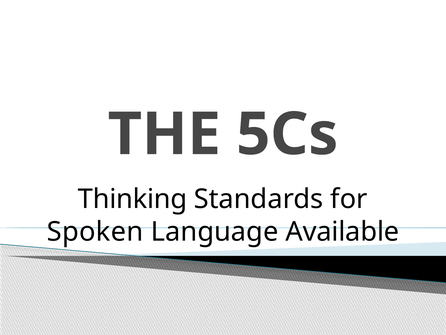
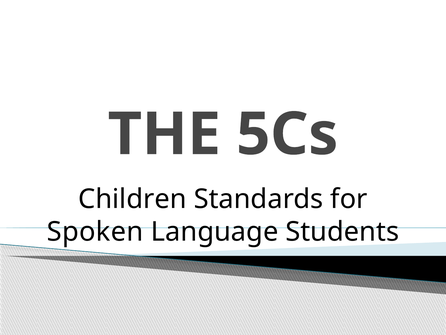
Thinking: Thinking -> Children (132, 199)
Available: Available -> Students (342, 232)
